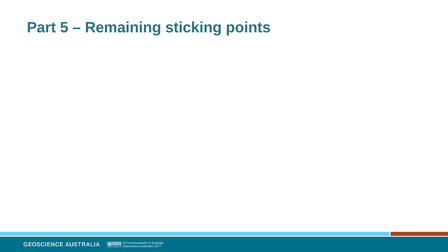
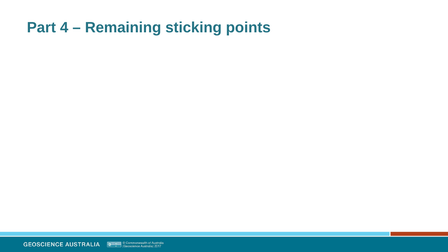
5: 5 -> 4 (64, 28)
